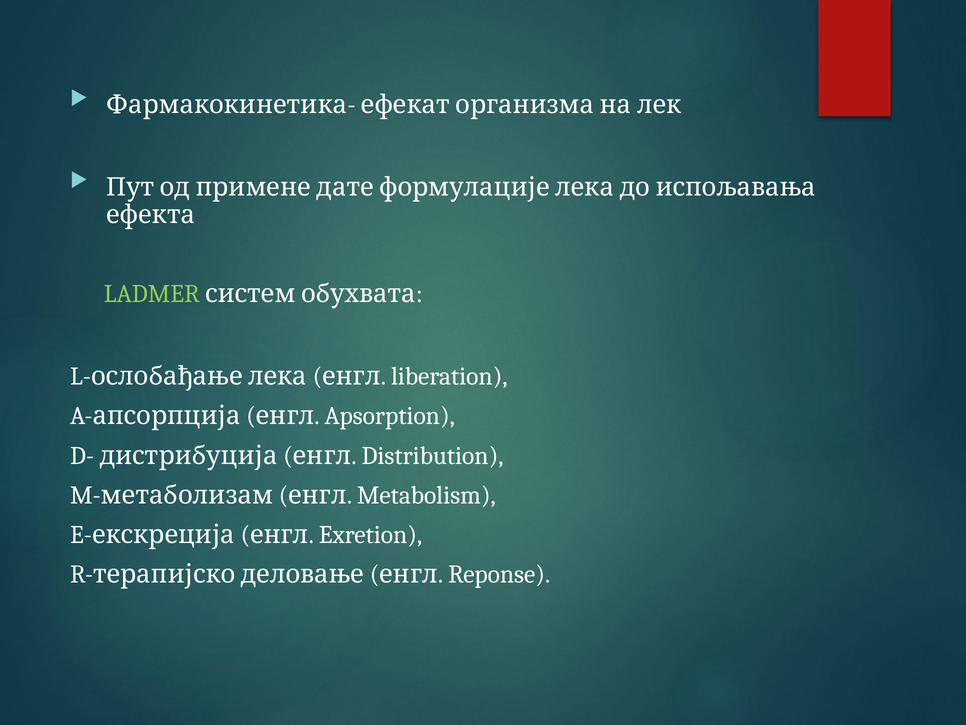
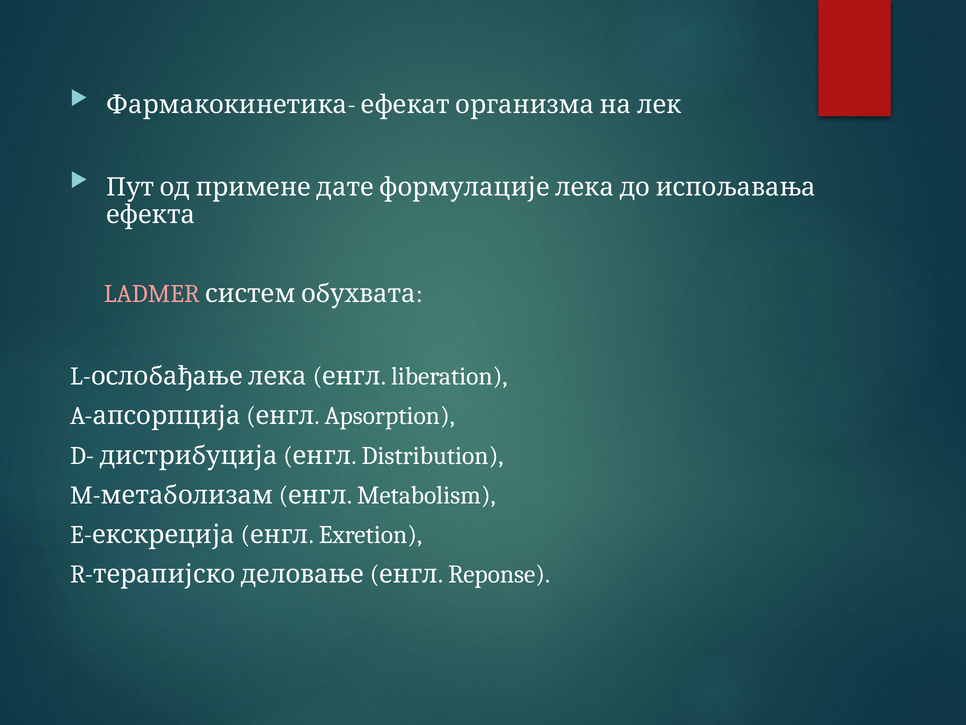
LADMER colour: light green -> pink (152, 294)
